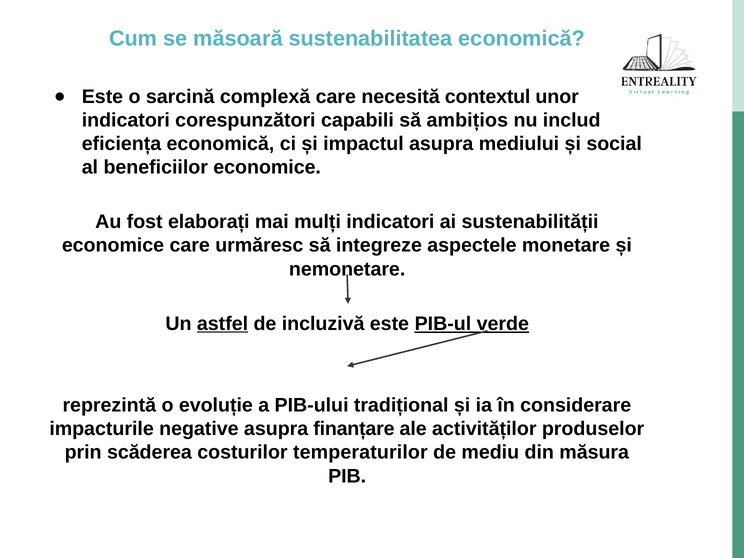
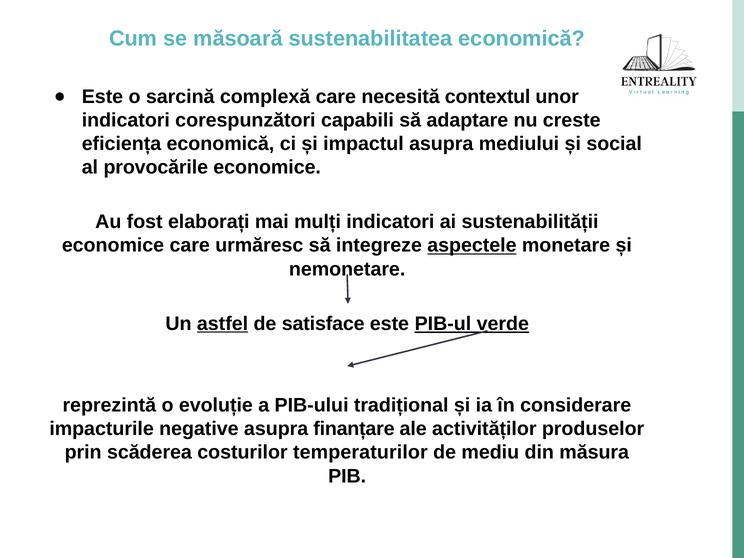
ambițios: ambițios -> adaptare (467, 120)
includ: includ -> creste (572, 120)
beneficiilor: beneficiilor -> provocările (156, 167)
aspectele underline: none -> present (472, 246)
incluzivă: incluzivă -> satisface (323, 324)
